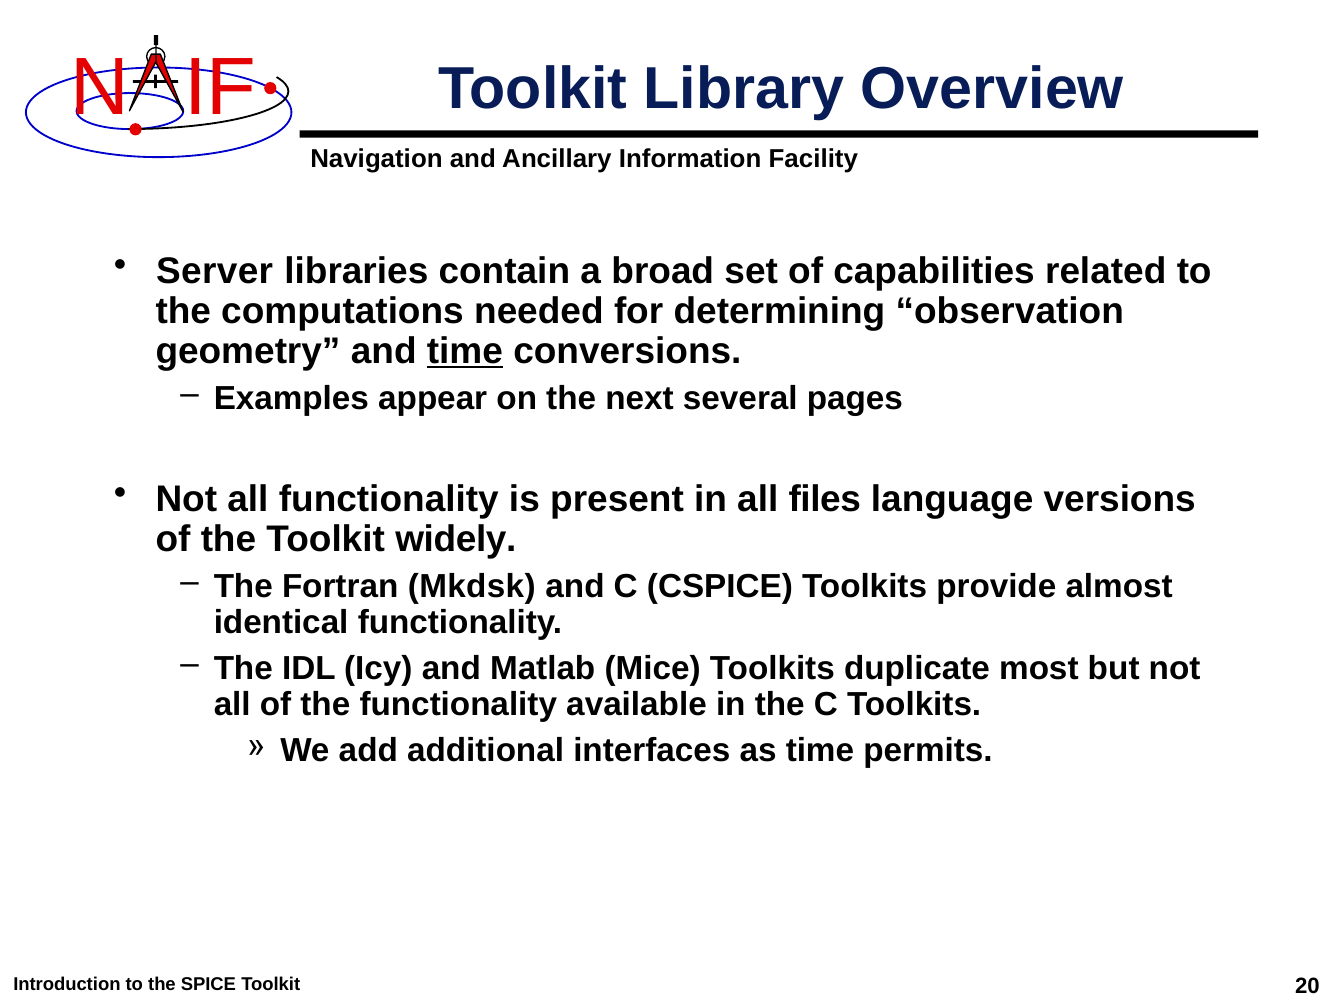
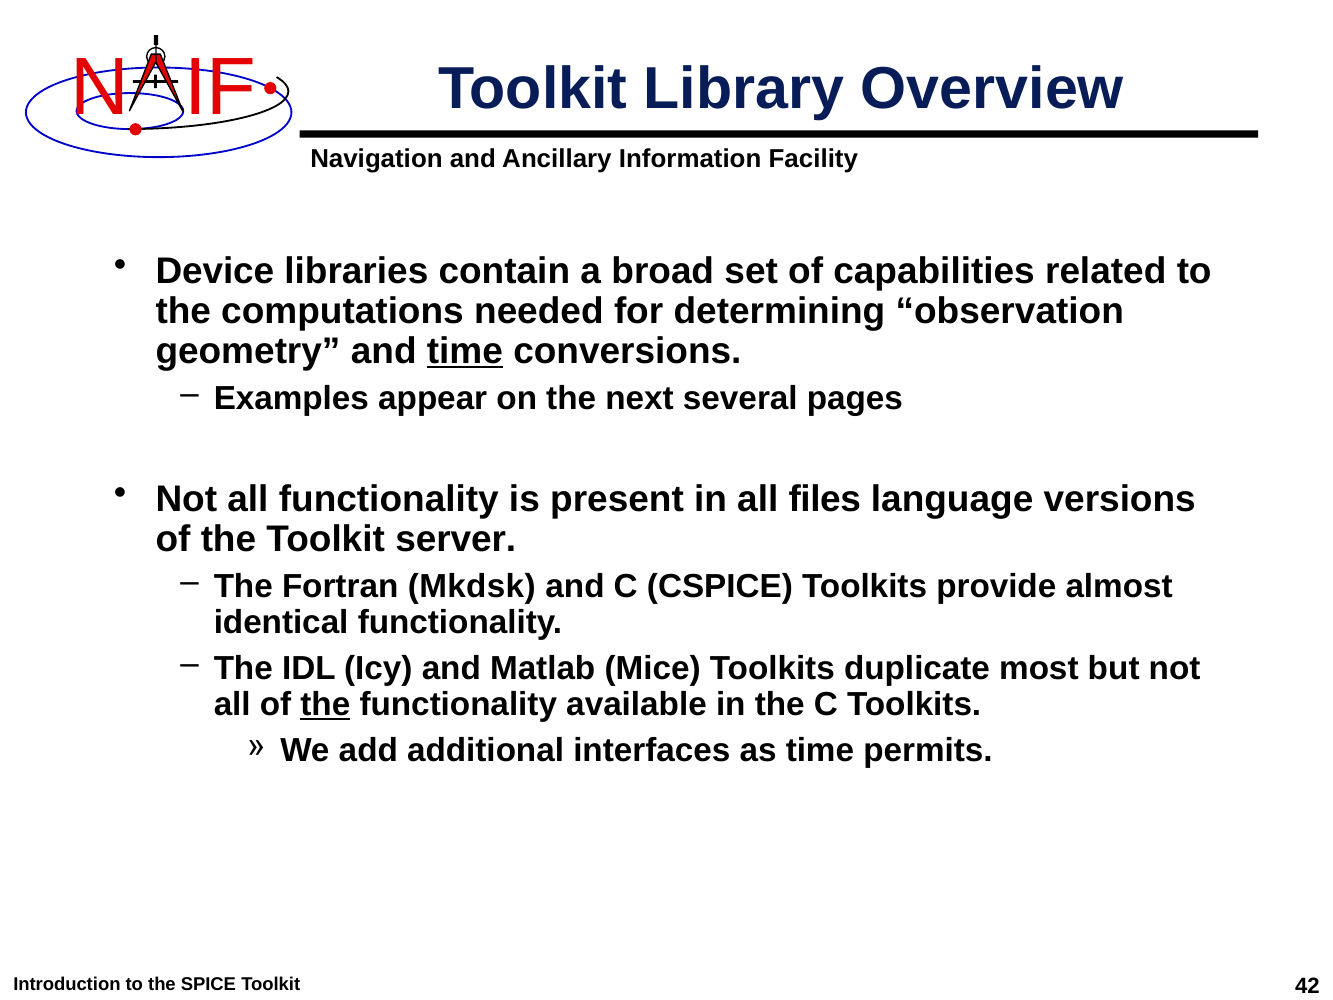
Server: Server -> Device (215, 271)
widely: widely -> server (456, 539)
the underline: none -> present (325, 705)
20: 20 -> 42 (1307, 987)
